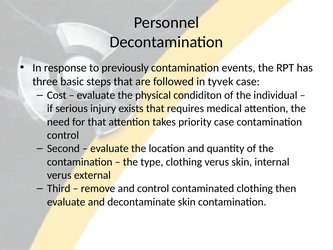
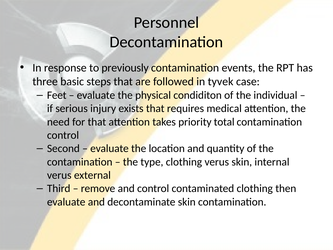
Cost: Cost -> Feet (57, 95)
priority case: case -> total (224, 122)
